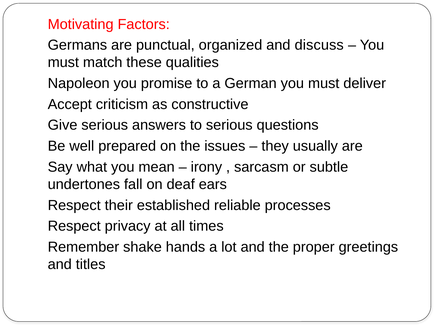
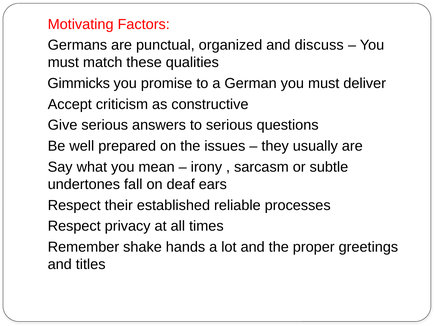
Napoleon: Napoleon -> Gimmicks (79, 83)
